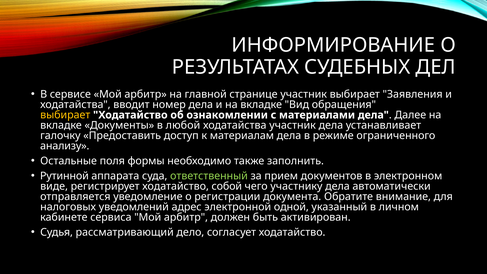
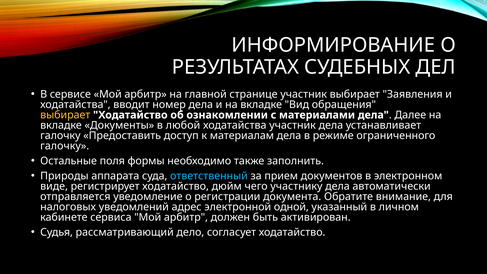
анализу: анализу -> галочку (65, 146)
Рутинной: Рутинной -> Природы (64, 176)
ответственный colour: light green -> light blue (209, 176)
собой: собой -> дюйм (227, 186)
